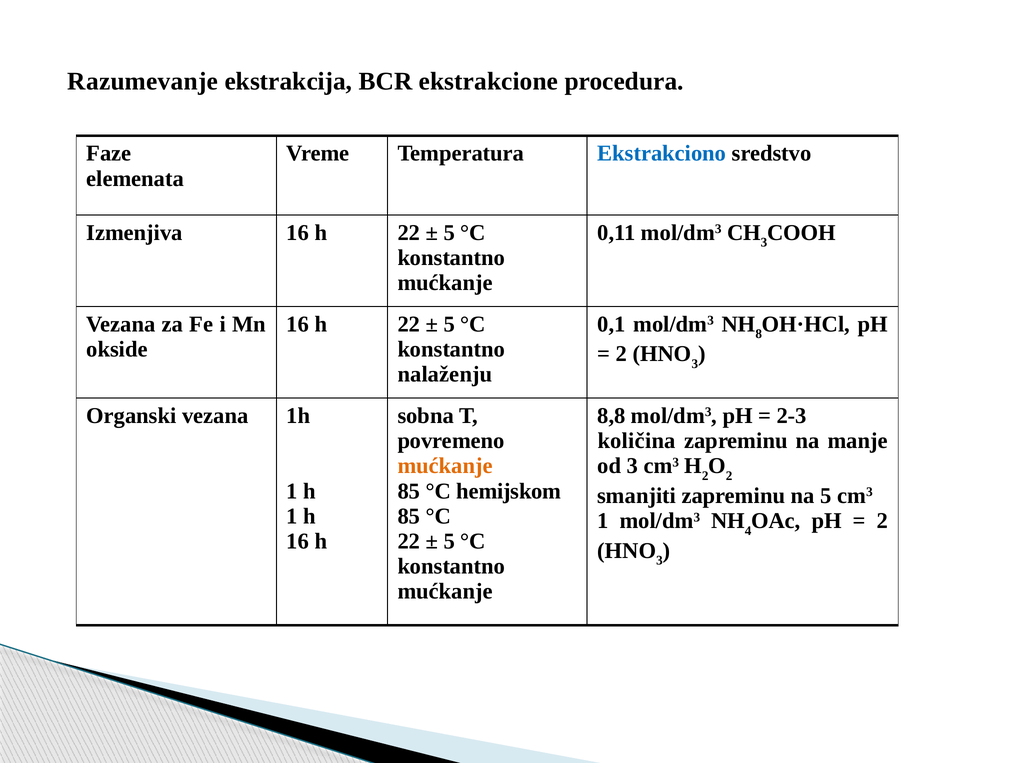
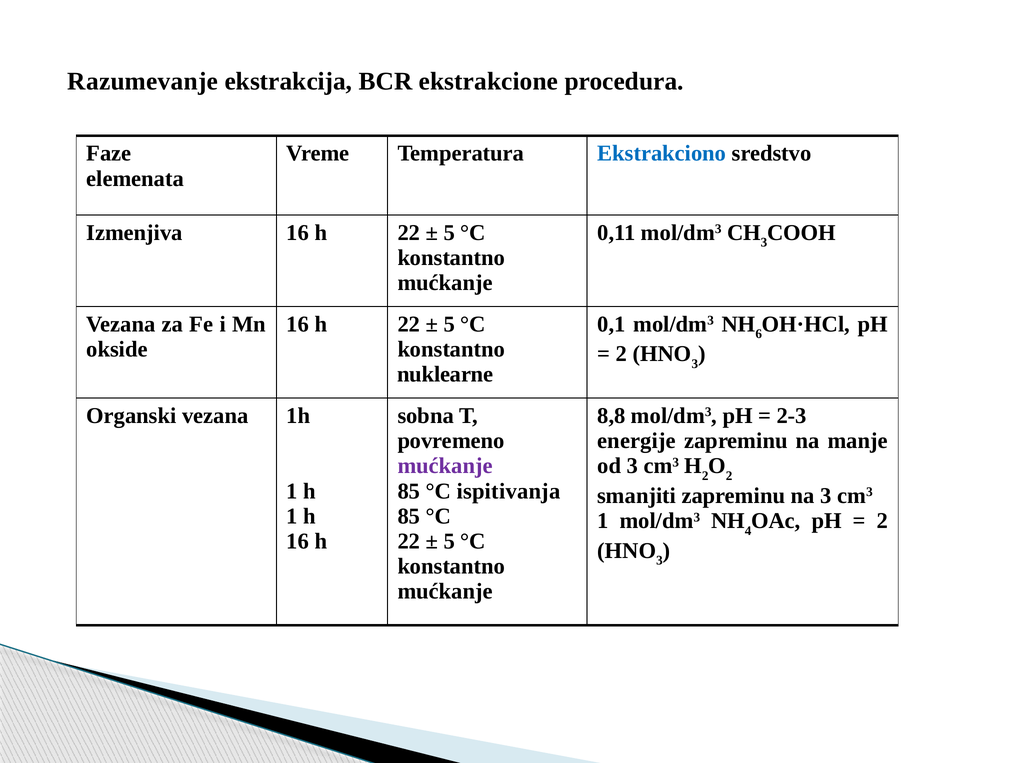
8: 8 -> 6 (759, 334)
nalaženju: nalaženju -> nuklearne (445, 374)
količina: količina -> energije (637, 441)
mućkanje colour: orange -> purple (445, 466)
hemijskom: hemijskom -> ispitivanja (509, 491)
na 5: 5 -> 3 (826, 496)
